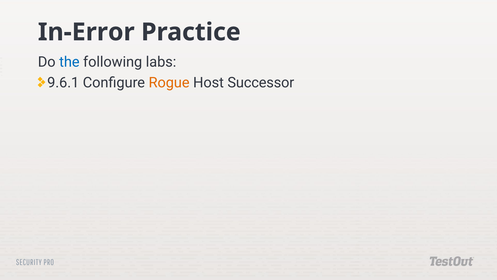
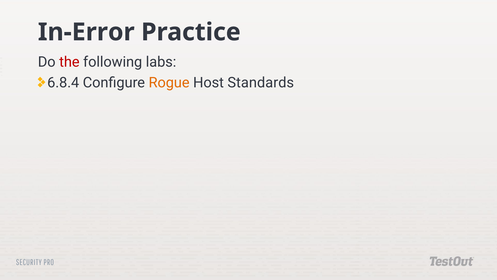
the colour: blue -> red (69, 62)
9.6.1: 9.6.1 -> 6.8.4 (63, 83)
Successor: Successor -> Standards (261, 83)
